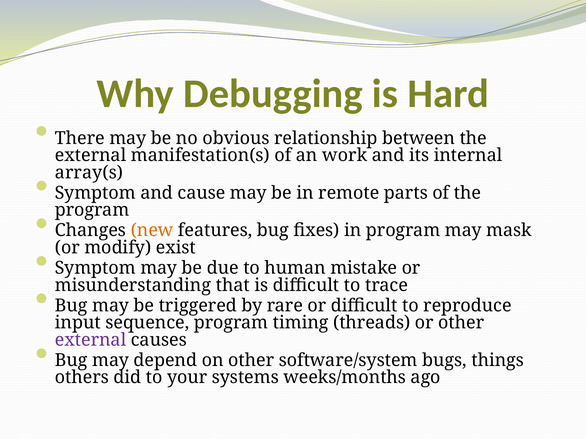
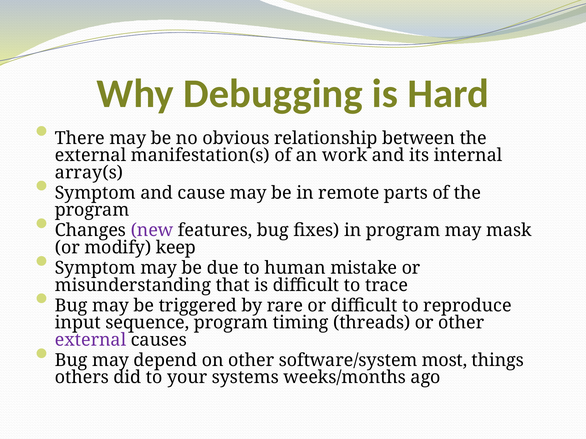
new colour: orange -> purple (152, 231)
exist: exist -> keep (176, 248)
bugs: bugs -> most (445, 361)
